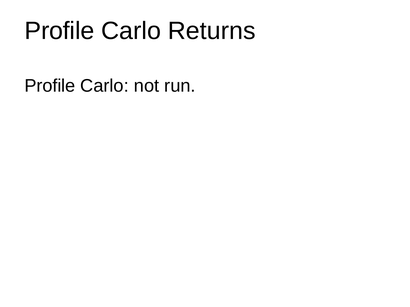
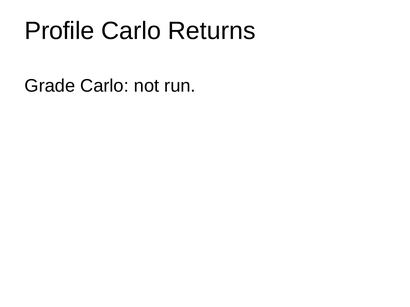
Profile: Profile -> Grade (50, 86)
